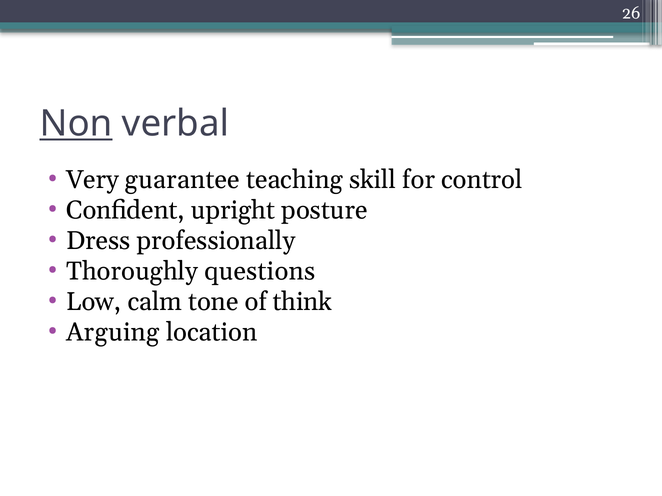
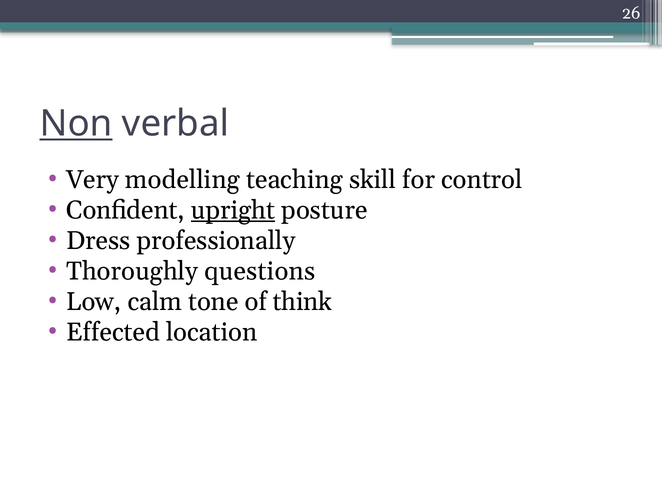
guarantee: guarantee -> modelling (182, 180)
upright underline: none -> present (233, 210)
Arguing: Arguing -> Effected (113, 333)
